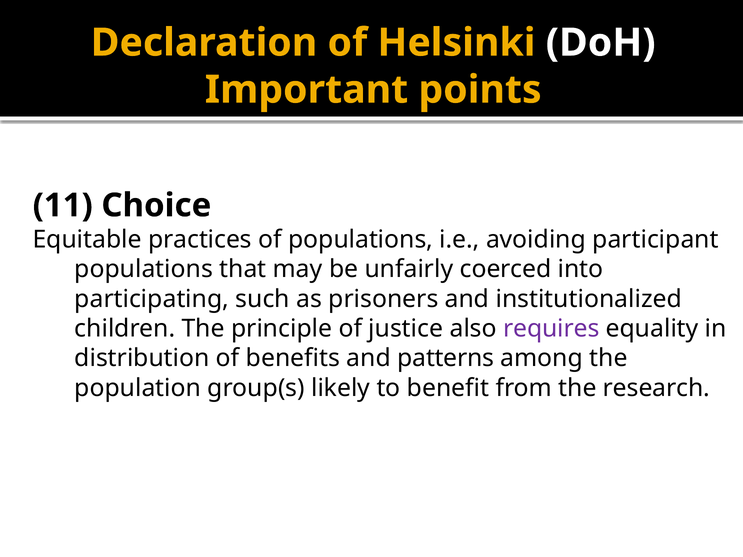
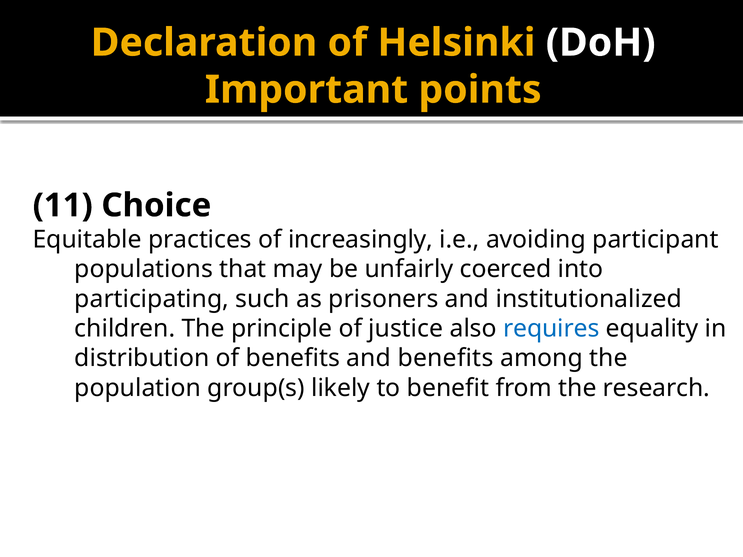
of populations: populations -> increasingly (361, 240)
requires colour: purple -> blue (551, 329)
and patterns: patterns -> benefits (446, 358)
